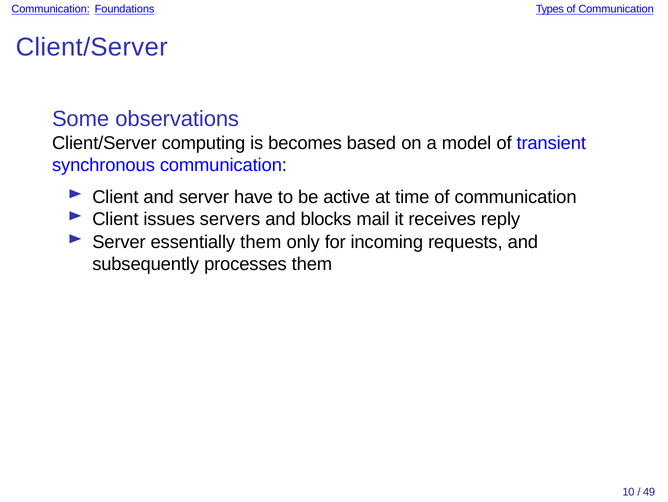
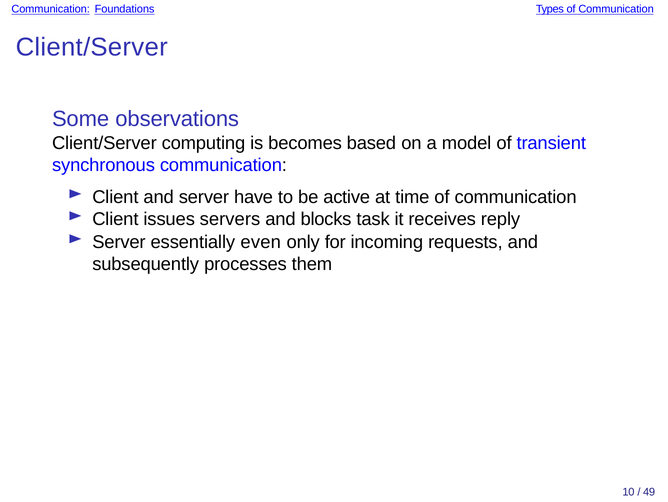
mail: mail -> task (373, 219)
essentially them: them -> even (261, 242)
